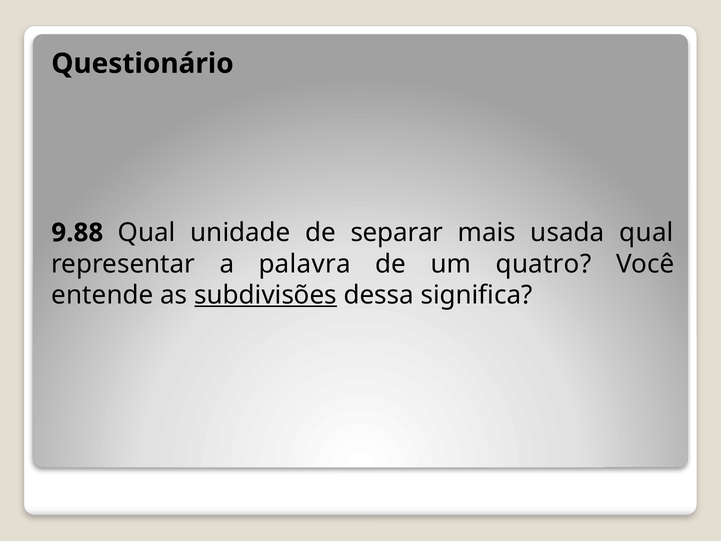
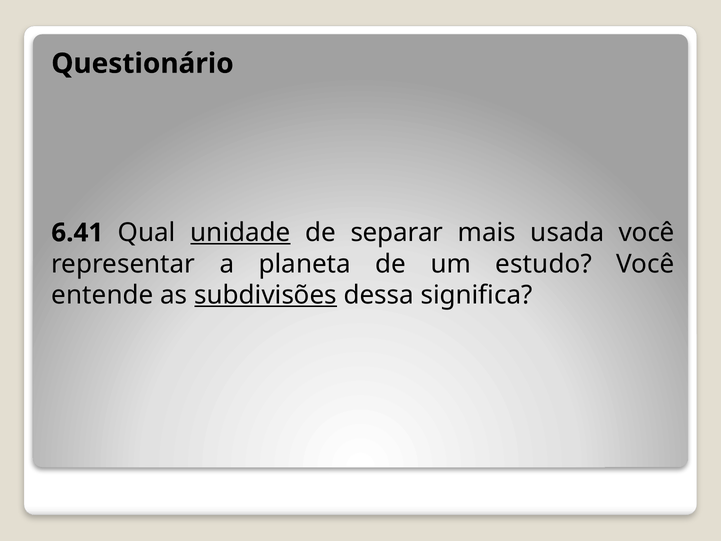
9.88: 9.88 -> 6.41 (77, 233)
unidade underline: none -> present (240, 233)
usada qual: qual -> você (647, 233)
palavra: palavra -> planeta (305, 264)
quatro: quatro -> estudo (544, 264)
